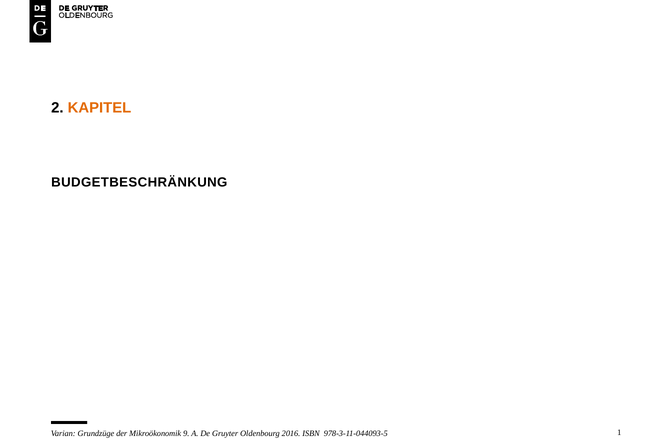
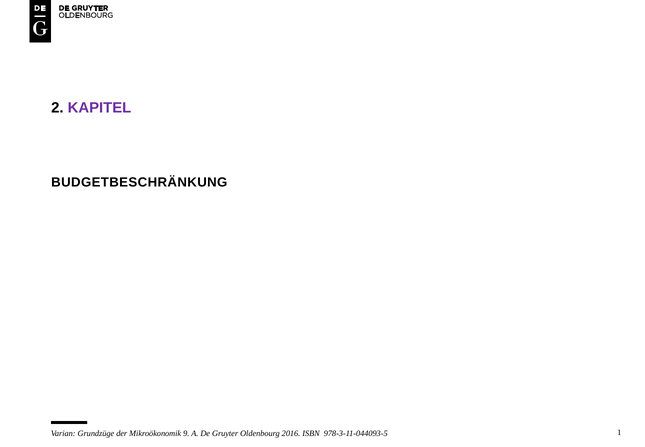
KAPITEL colour: orange -> purple (100, 107)
